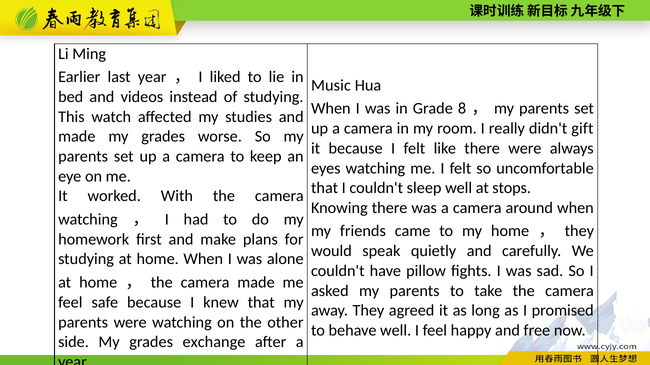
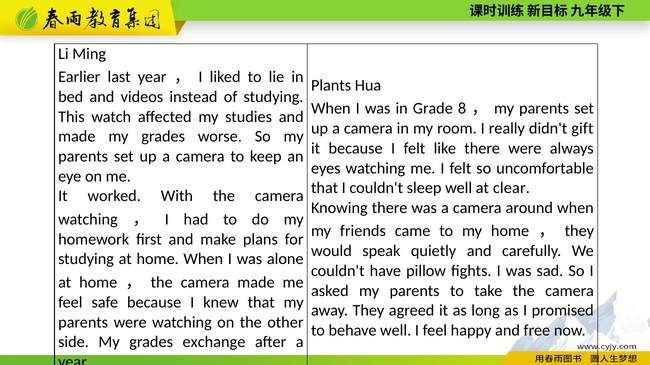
Music: Music -> Plants (331, 85)
stops: stops -> clear (511, 188)
